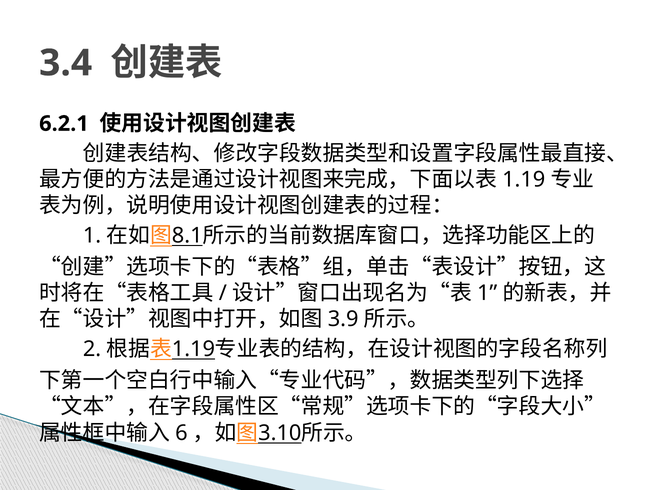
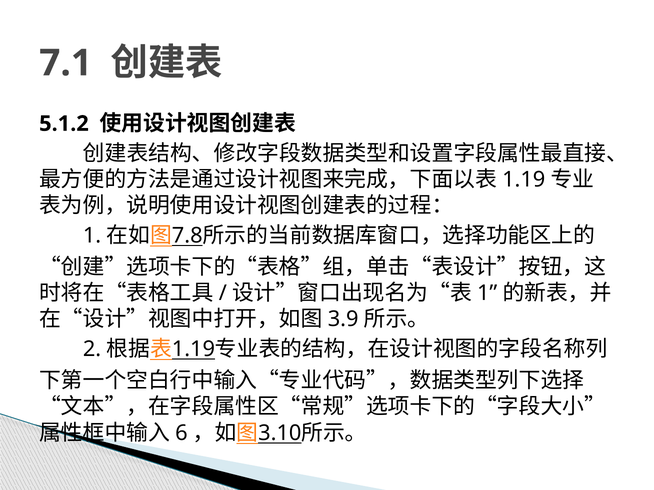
3.4: 3.4 -> 7.1 (66, 63)
6.2.1: 6.2.1 -> 5.1.2 (64, 124)
8.1: 8.1 -> 7.8 (187, 236)
